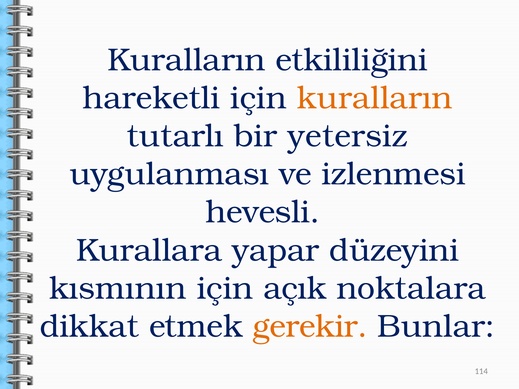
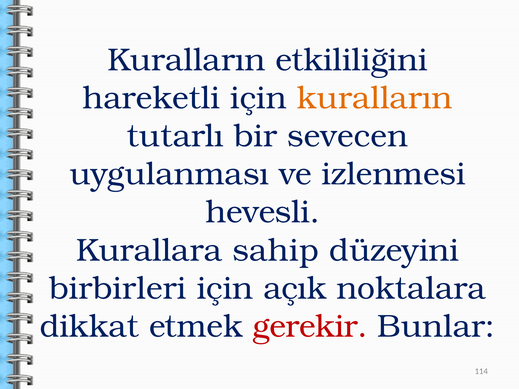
yetersiz: yetersiz -> sevecen (348, 136)
yapar: yapar -> sahip (276, 250)
kısmının: kısmının -> birbirleri (118, 288)
gerekir colour: orange -> red (310, 326)
